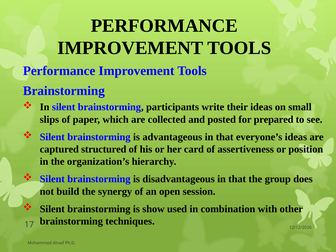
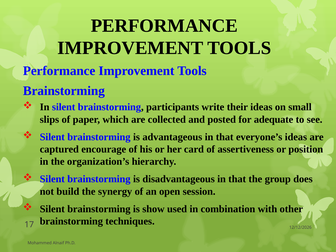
prepared: prepared -> adequate (274, 119)
structured: structured -> encourage (104, 149)
